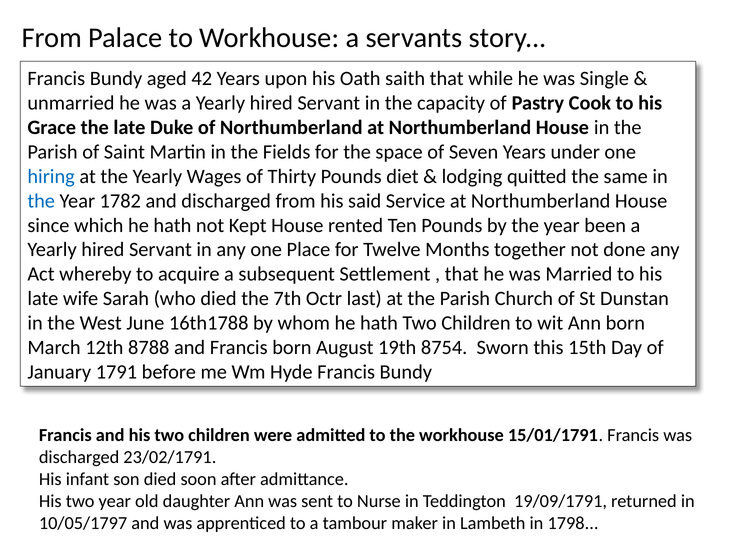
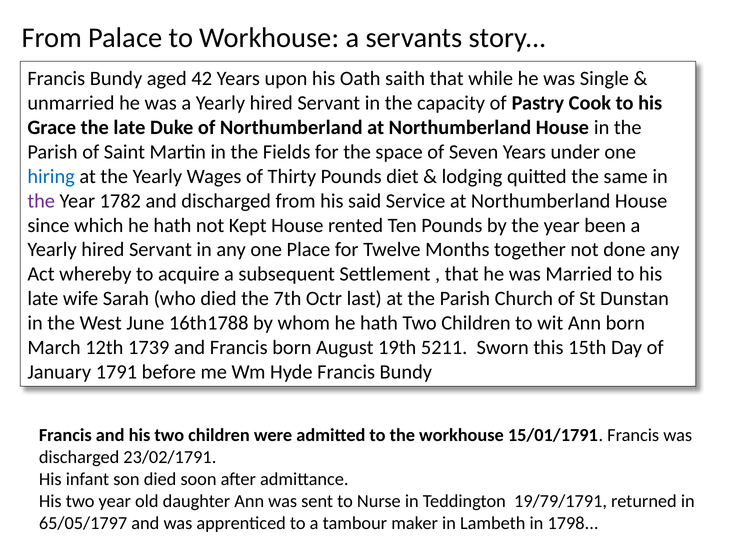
the colour: blue -> purple (41, 201)
8788: 8788 -> 1739 (149, 347)
8754: 8754 -> 5211 (444, 347)
19/09/1791: 19/09/1791 -> 19/79/1791 (561, 501)
10/05/1797: 10/05/1797 -> 65/05/1797 (83, 523)
